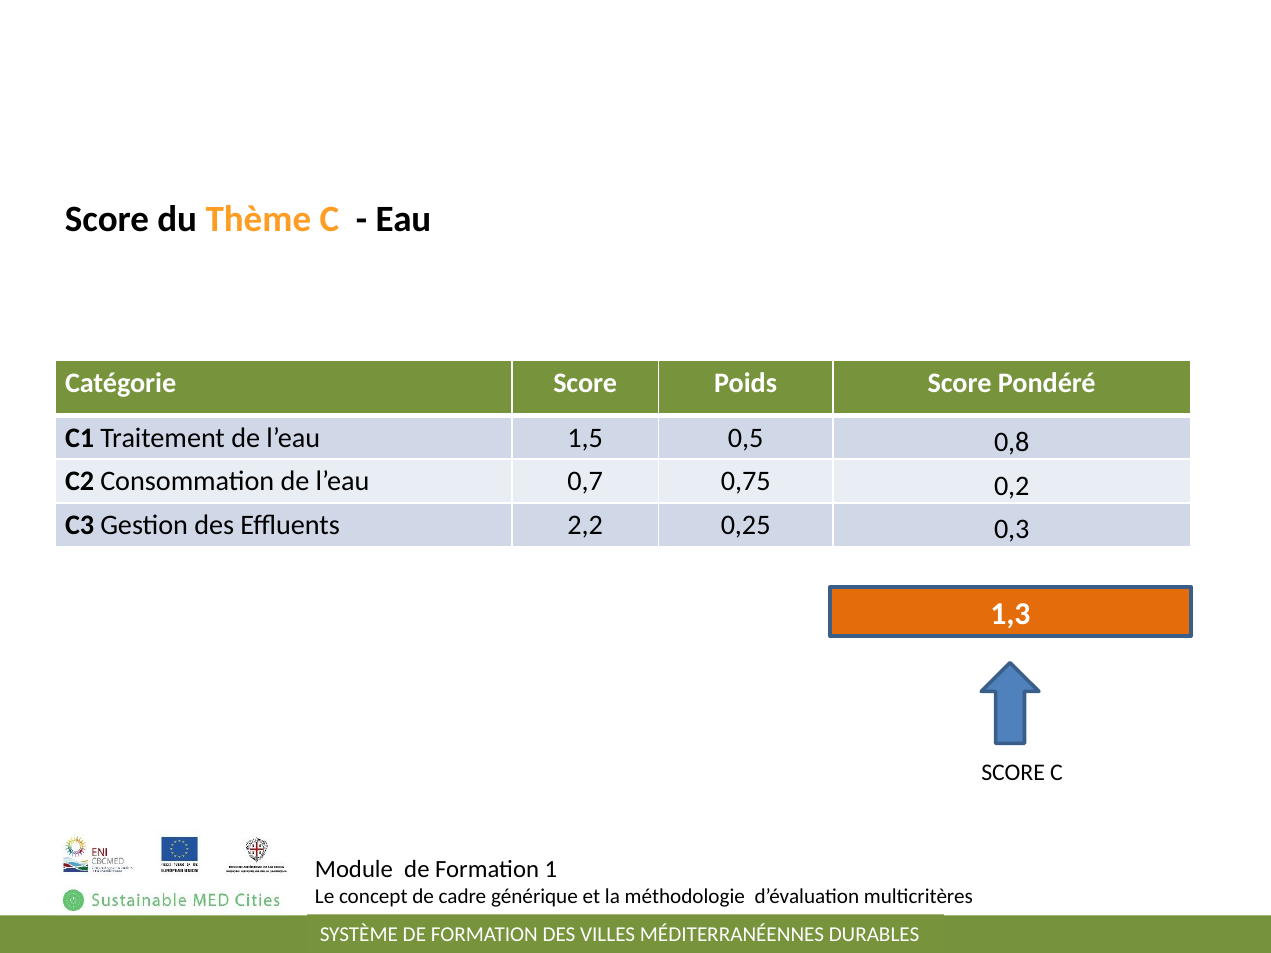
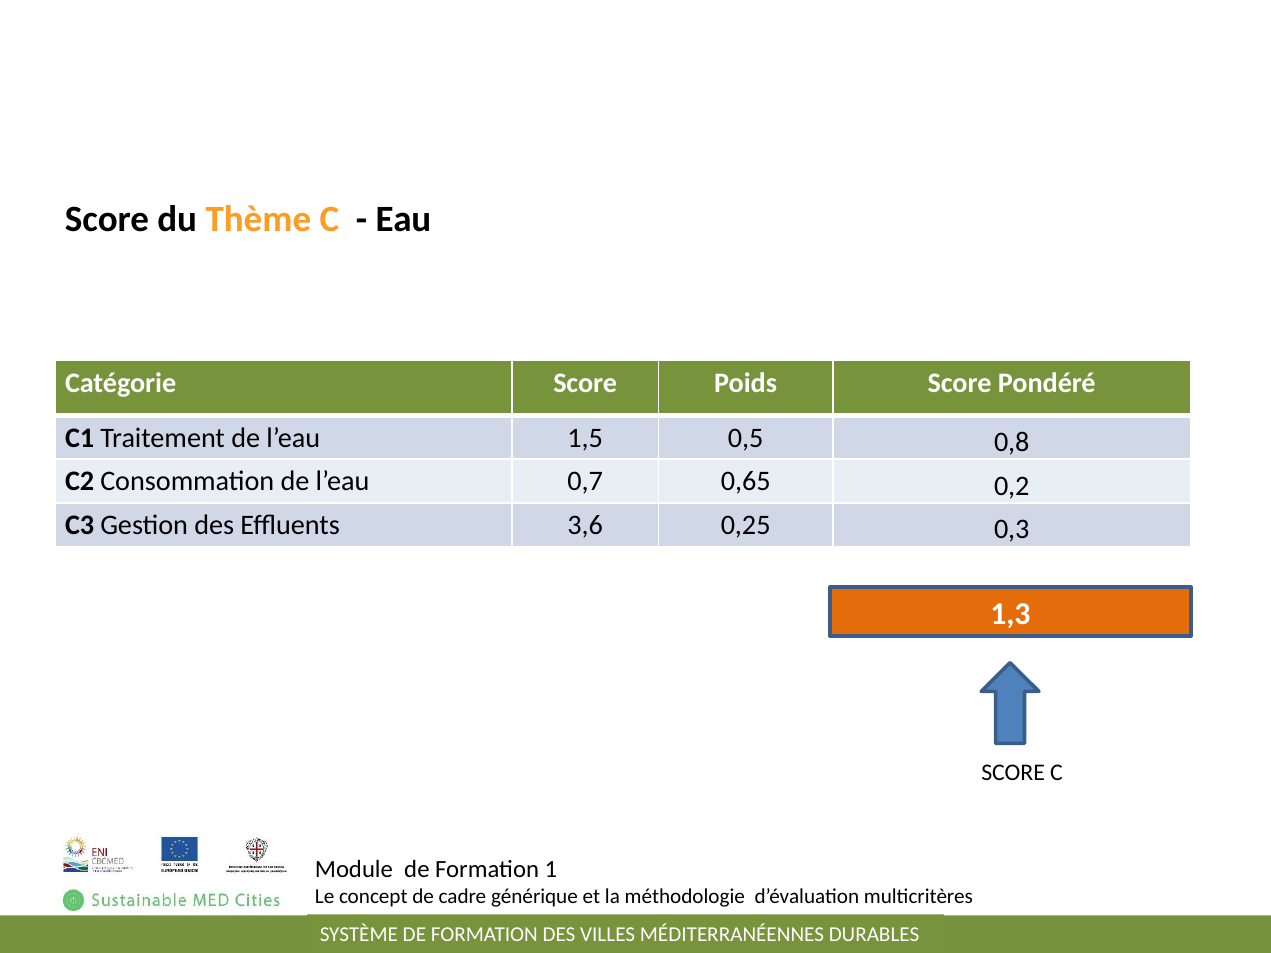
0,75: 0,75 -> 0,65 (746, 482)
2,2: 2,2 -> 3,6 (585, 525)
